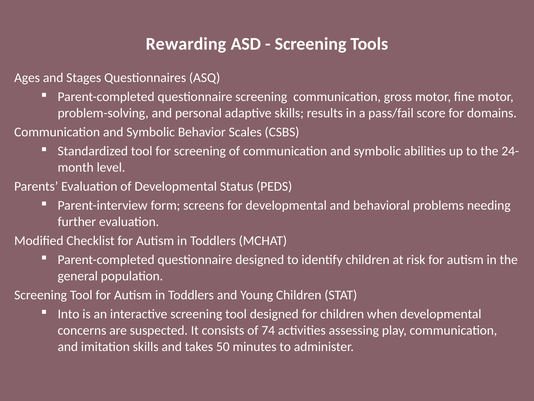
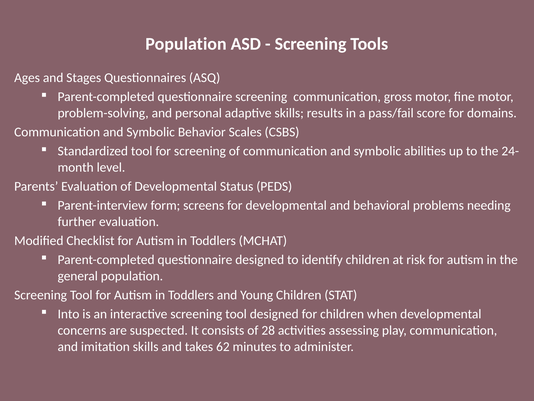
Rewarding: Rewarding -> Population (186, 44)
74: 74 -> 28 (268, 330)
50: 50 -> 62 (223, 346)
